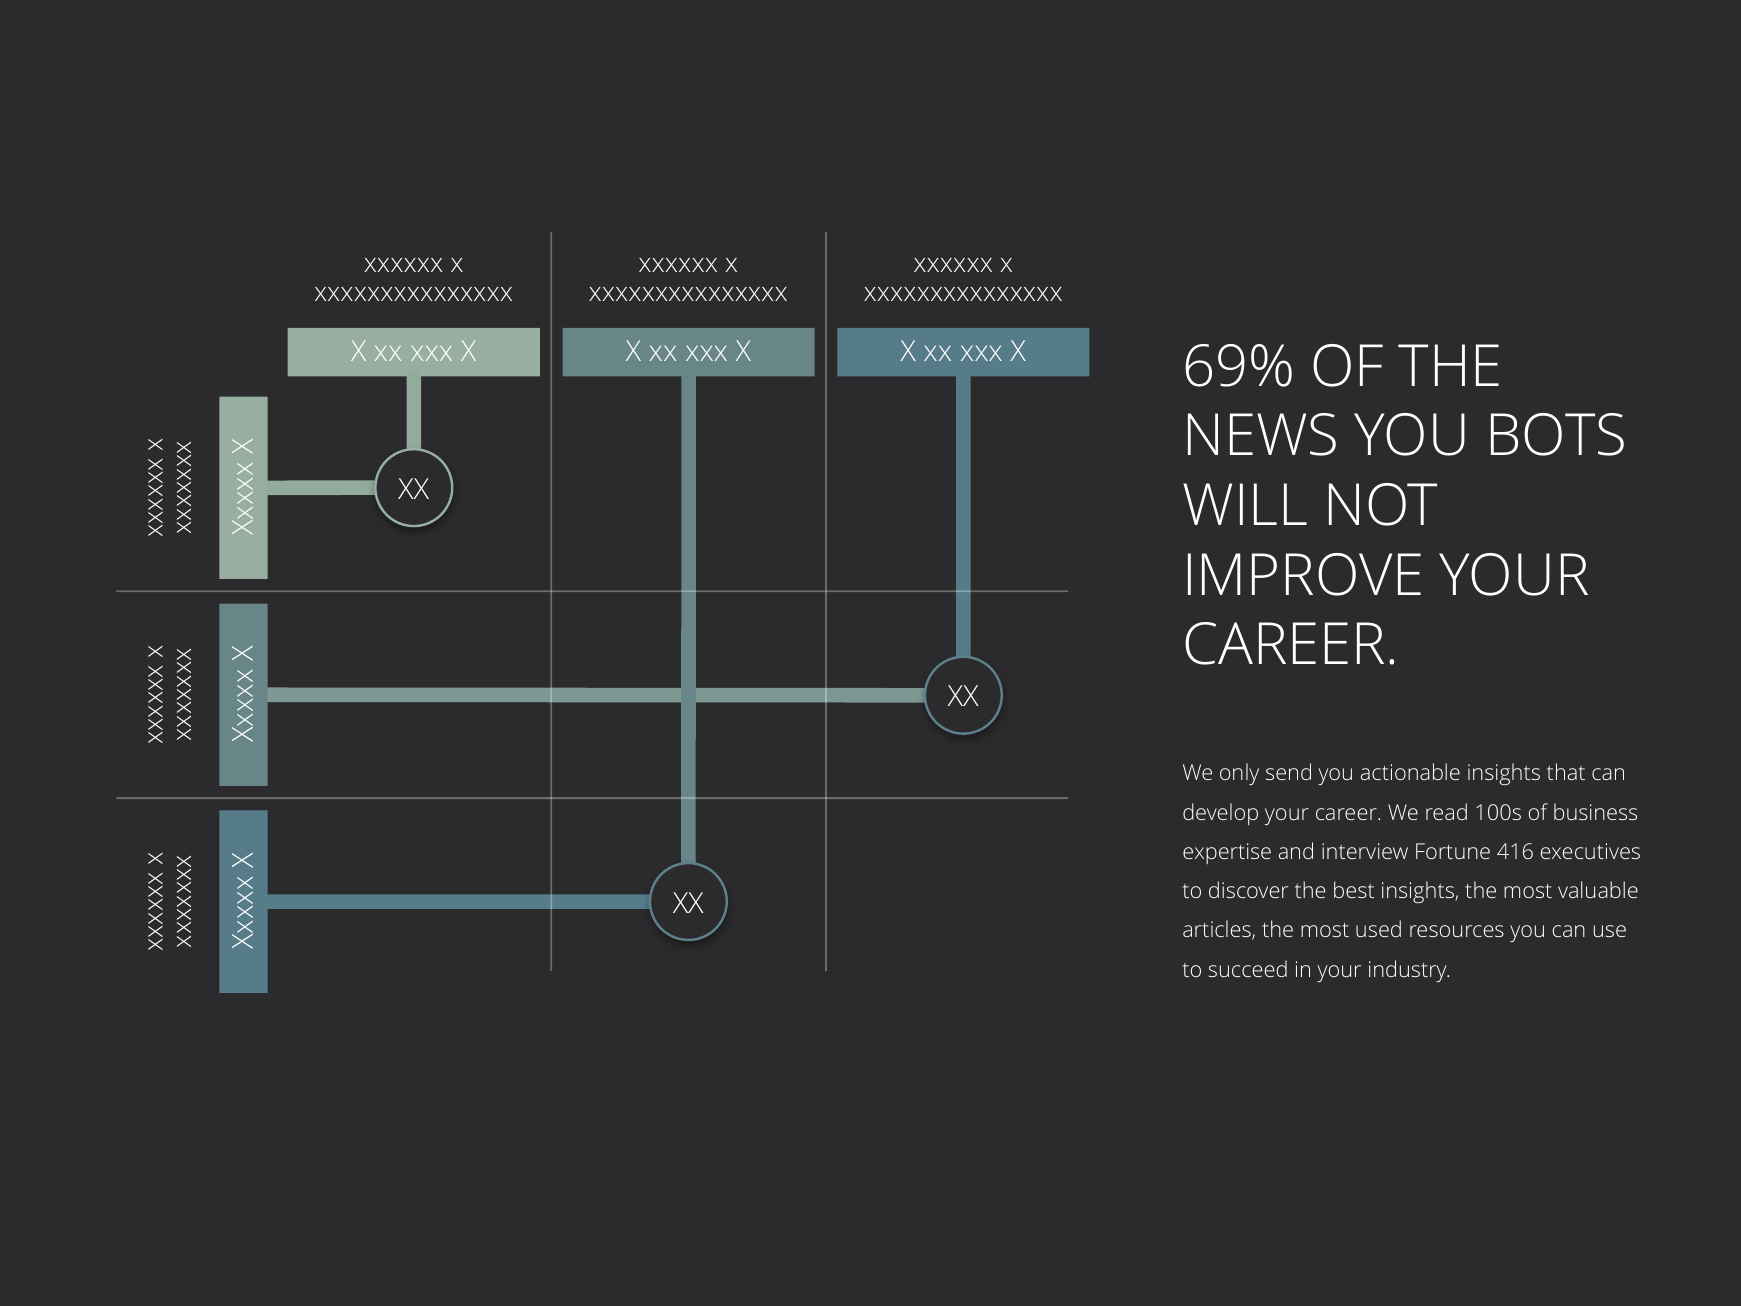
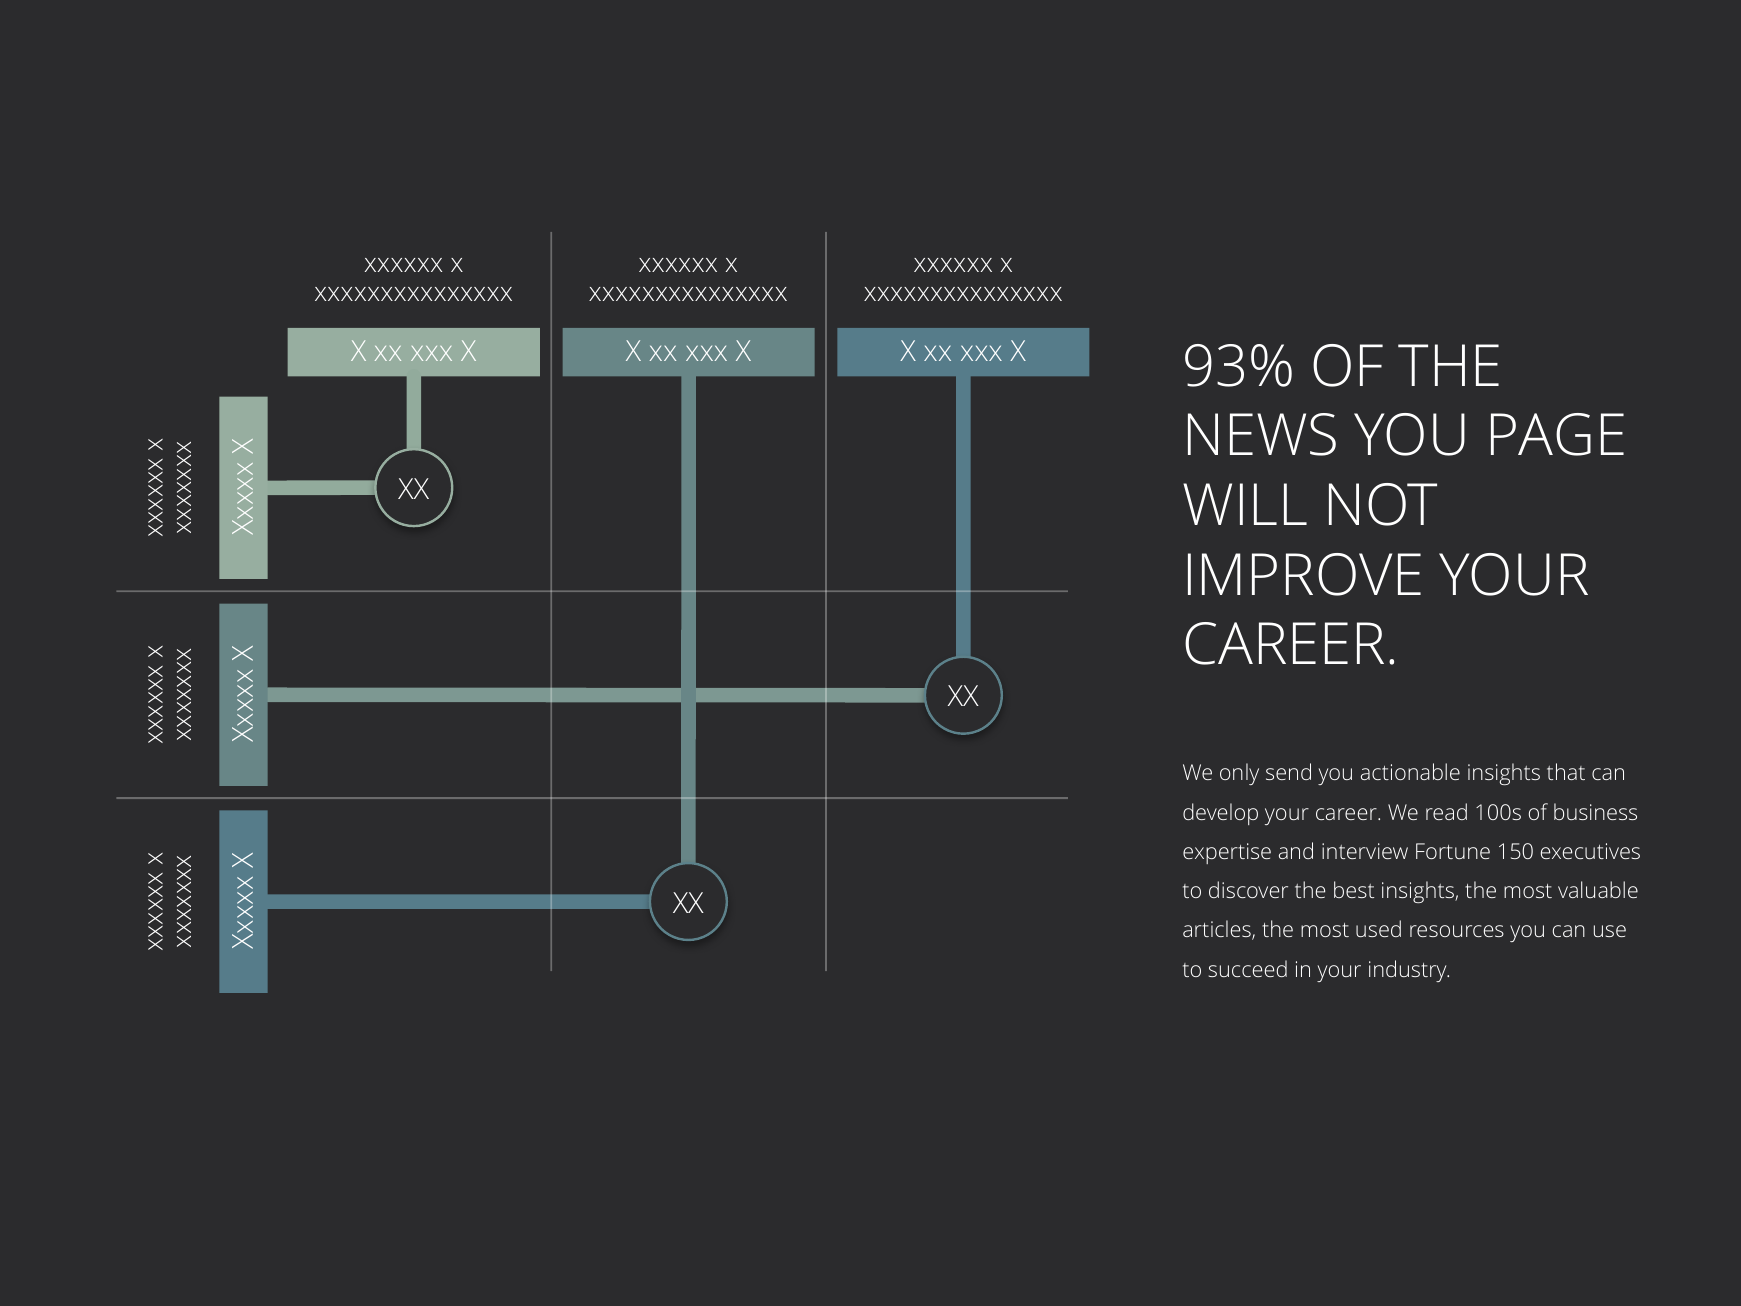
69%: 69% -> 93% (1239, 367)
BOTS: BOTS -> PAGE (1556, 437)
416: 416 -> 150 (1515, 852)
